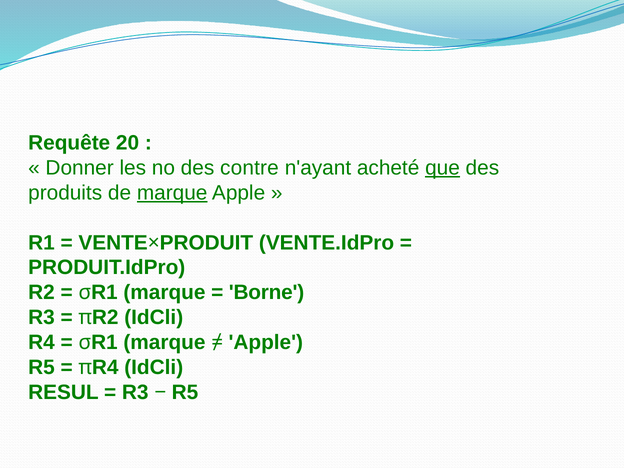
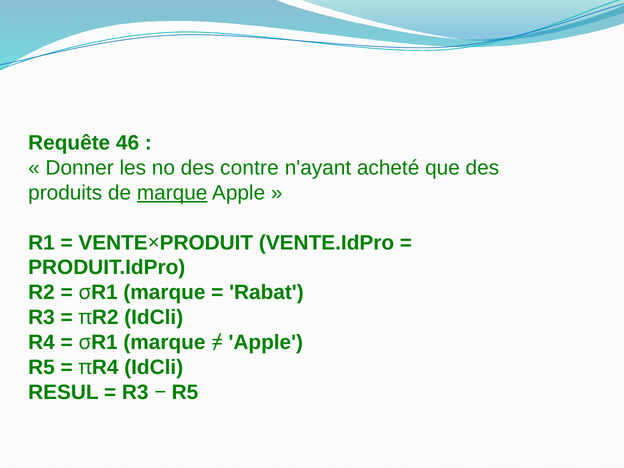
20: 20 -> 46 (128, 143)
que underline: present -> none (442, 168)
Borne: Borne -> Rabat (266, 293)
